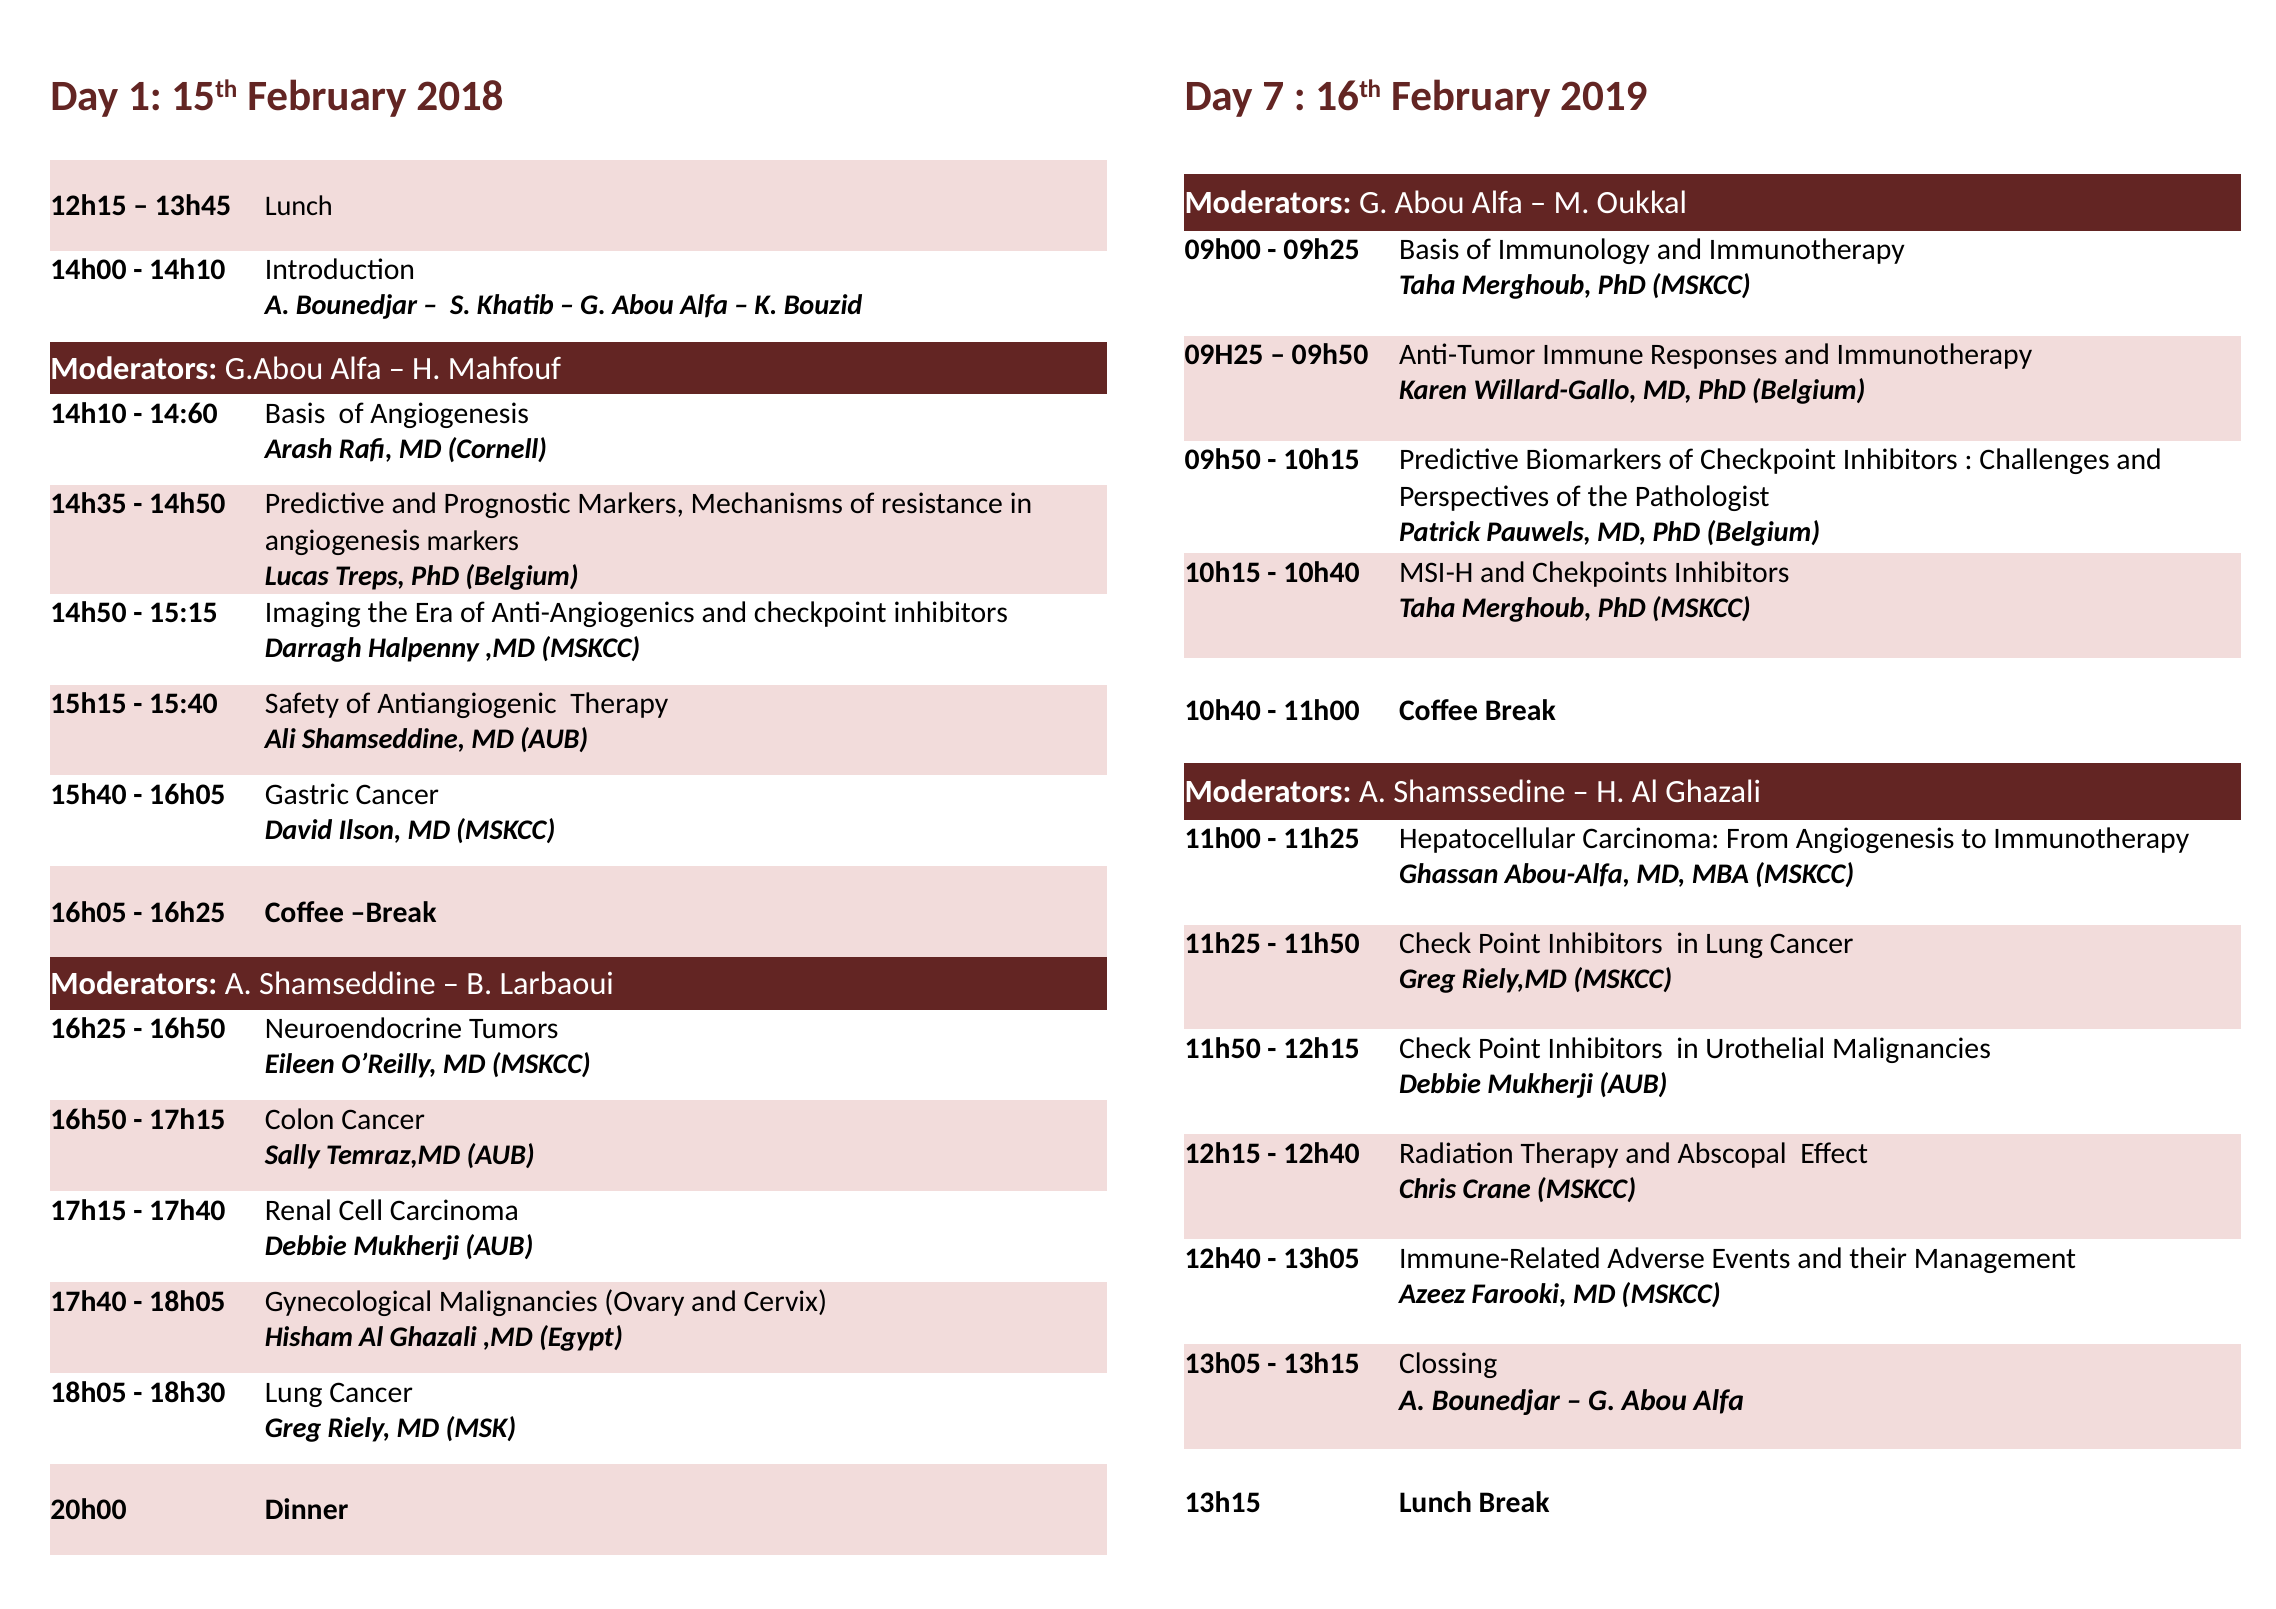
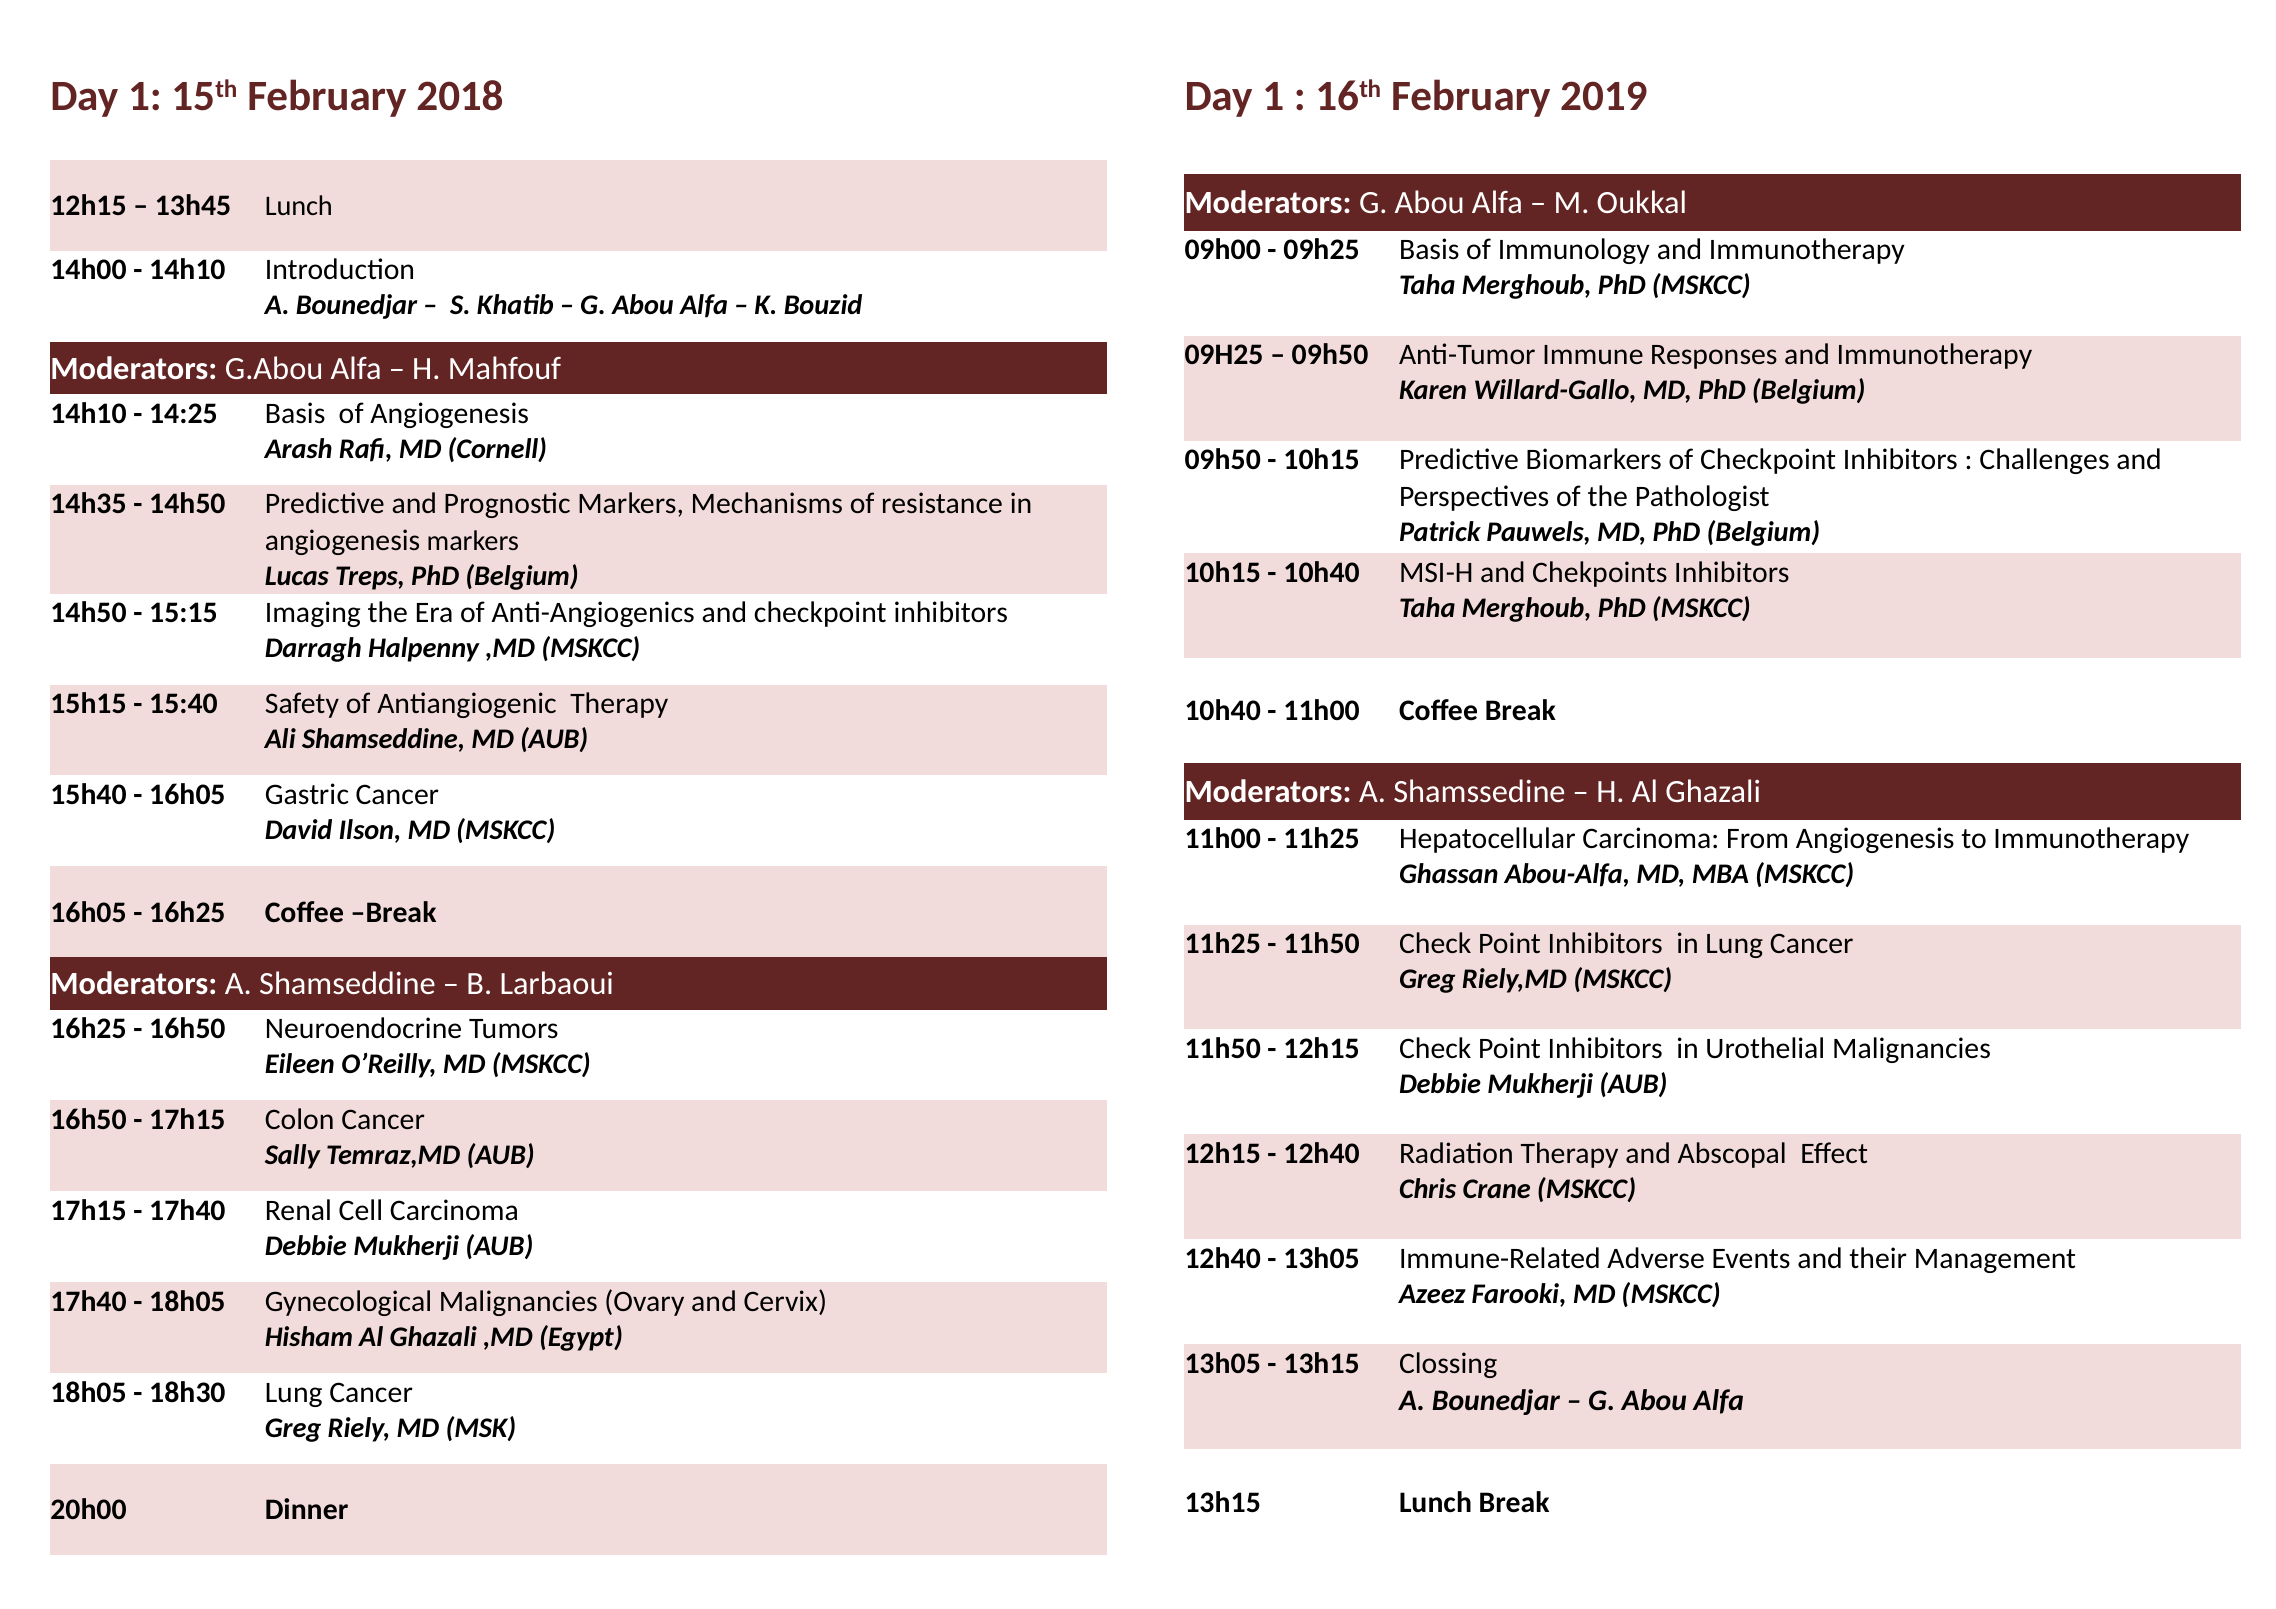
7: 7 -> 1 (1273, 97)
14:60: 14:60 -> 14:25 (183, 413)
